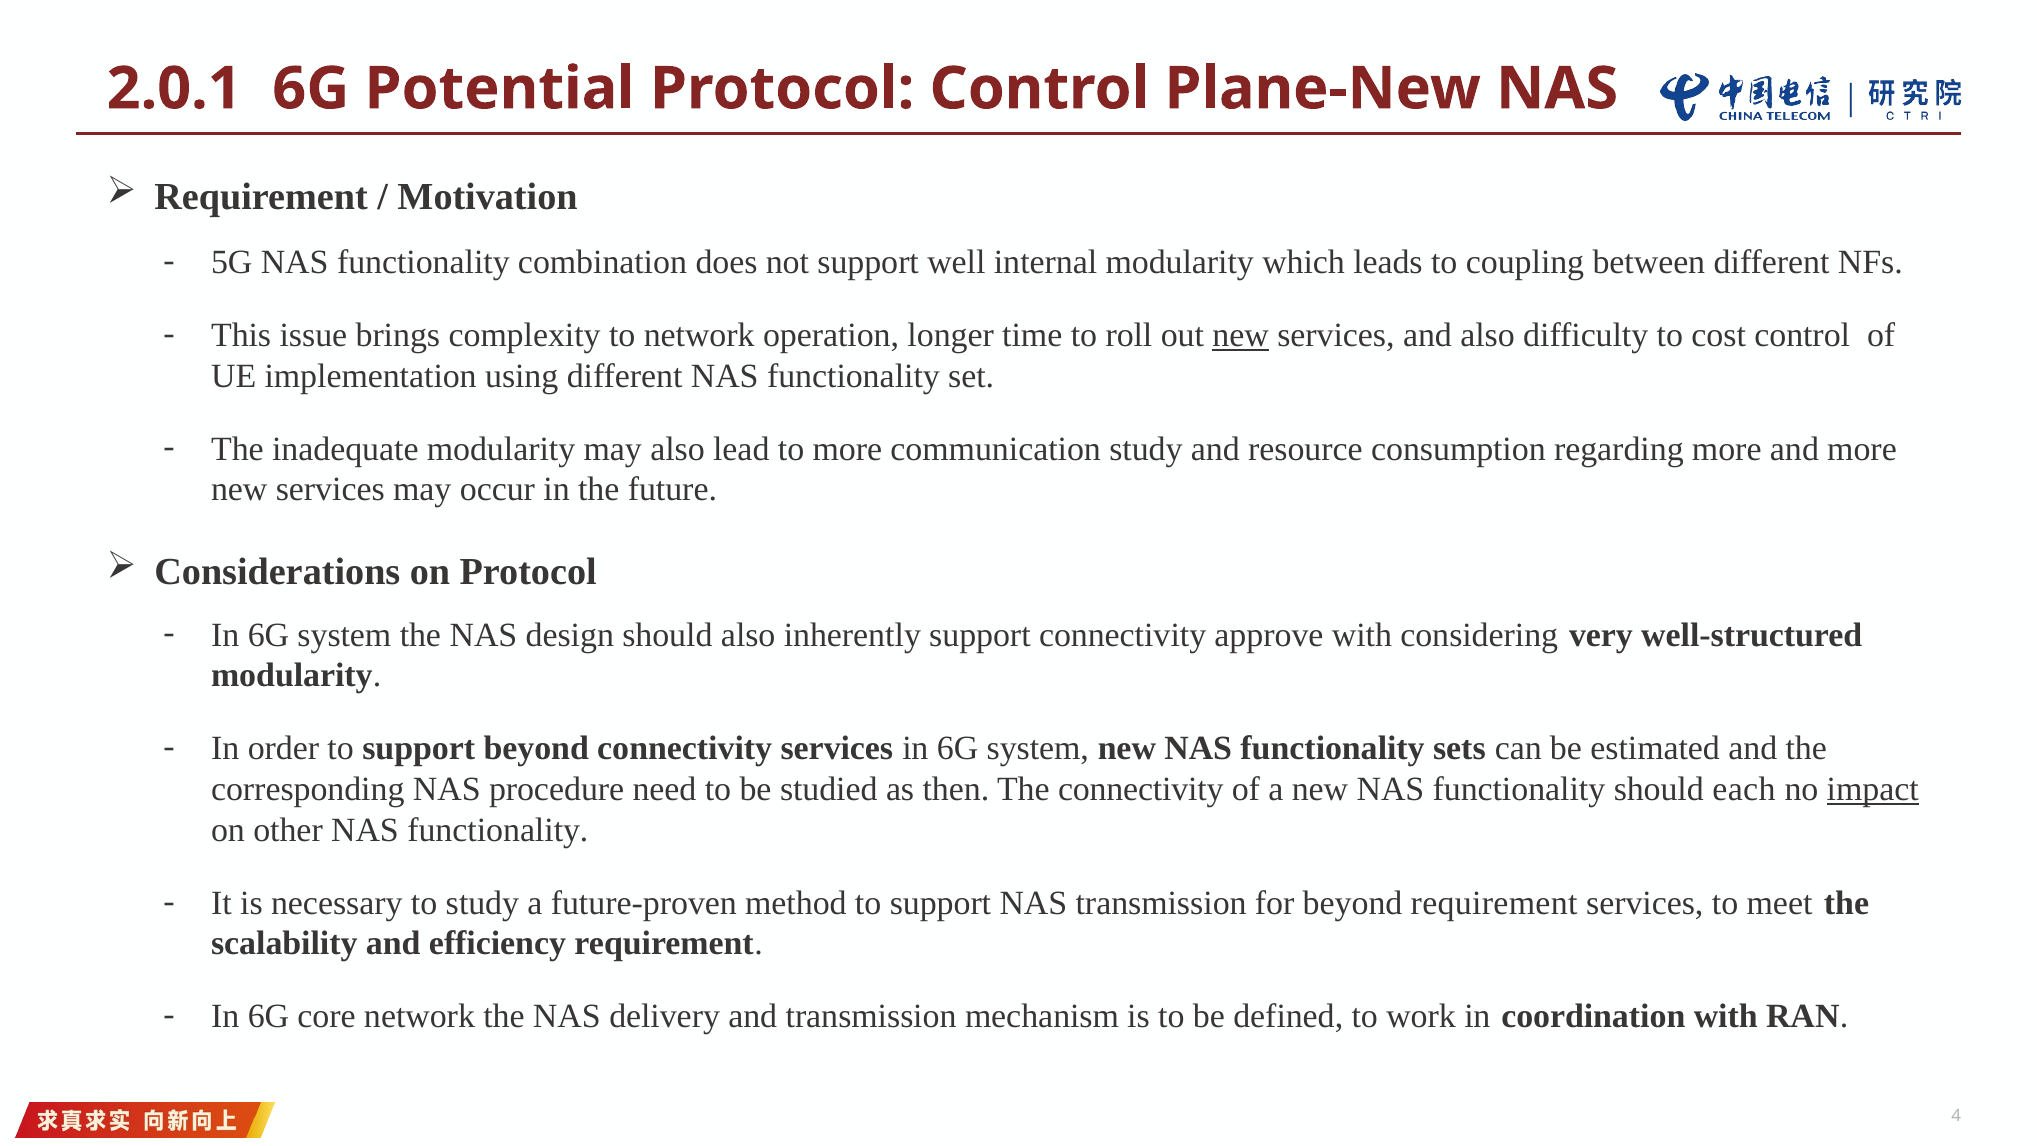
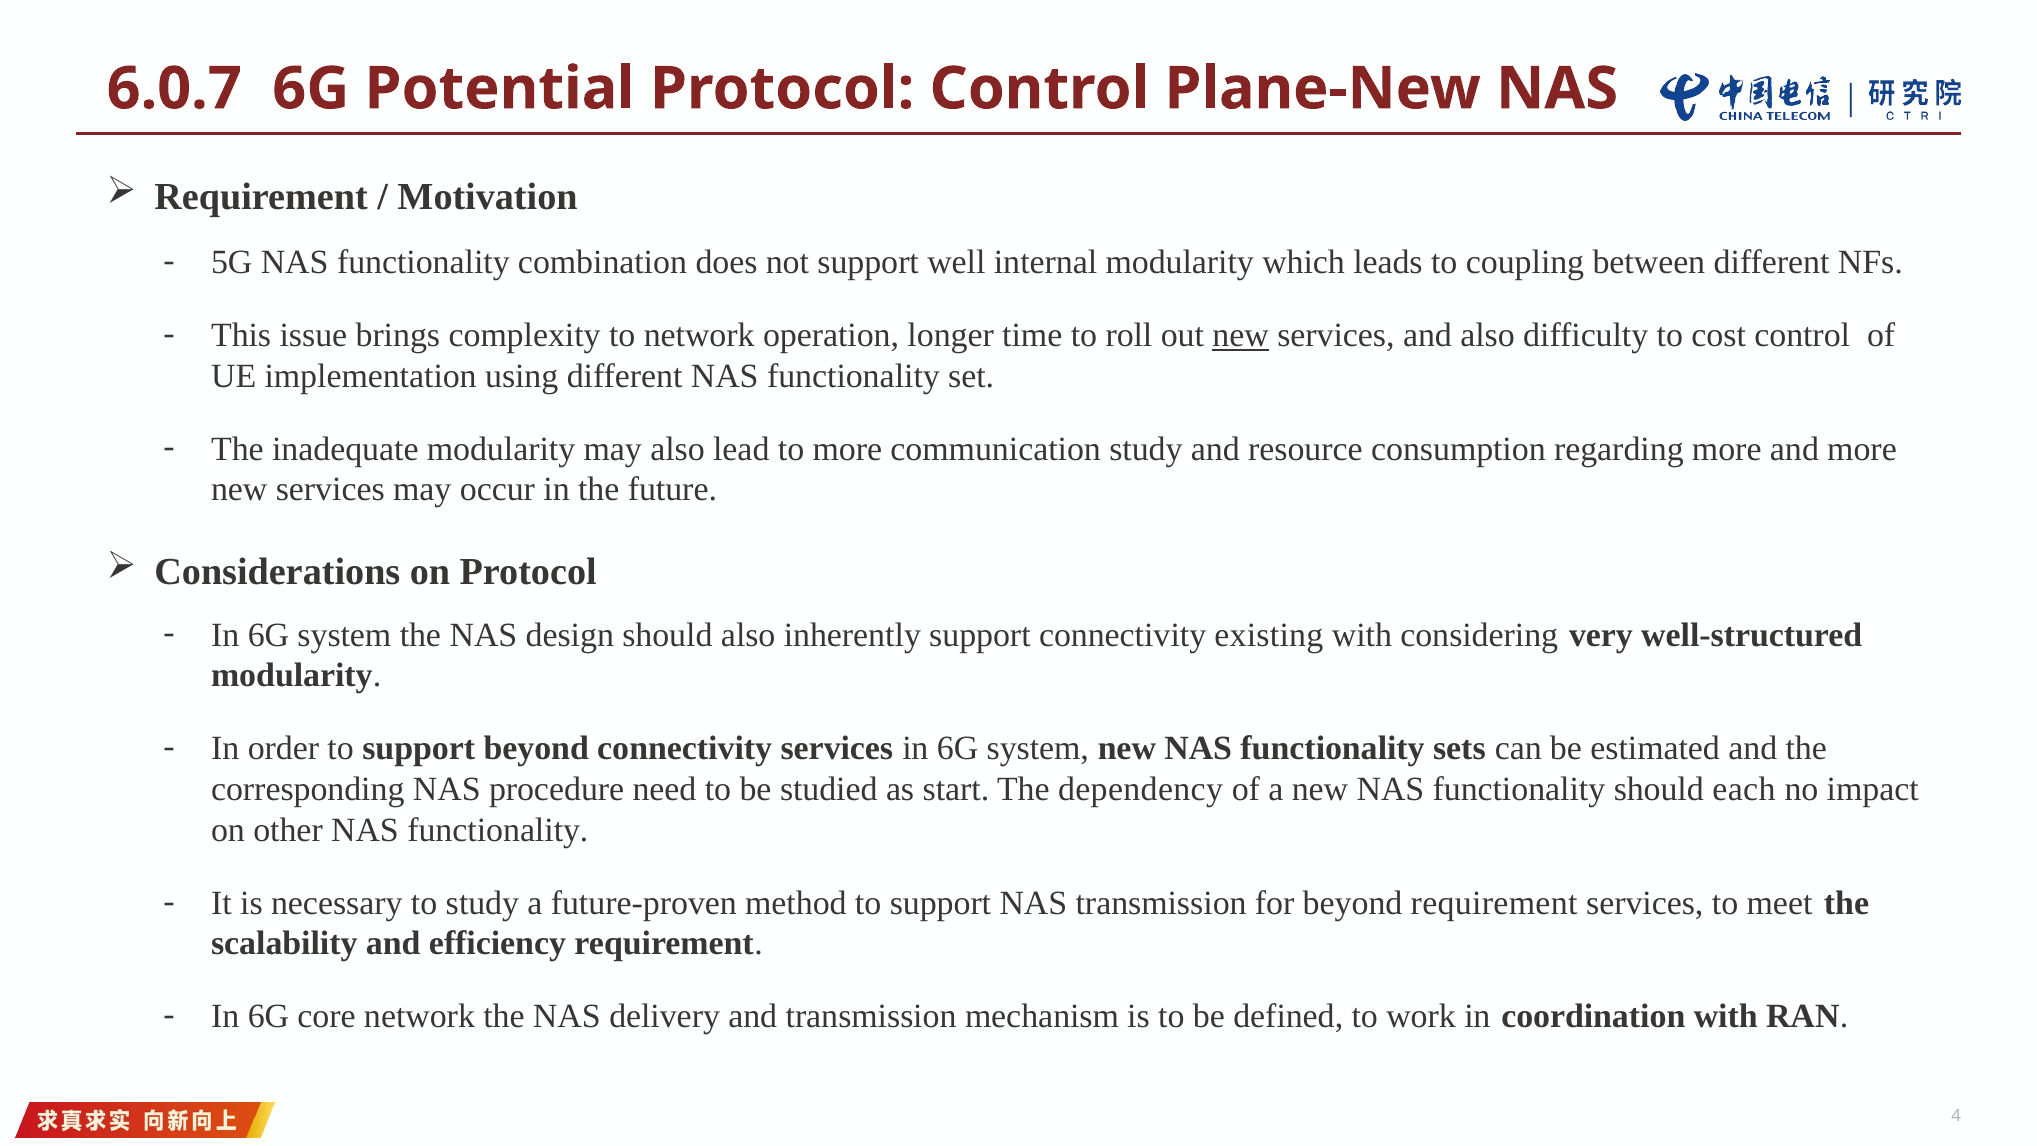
2.0.1: 2.0.1 -> 6.0.7 (174, 89)
approve: approve -> existing (1269, 635)
then: then -> start (956, 789)
The connectivity: connectivity -> dependency (1141, 789)
impact underline: present -> none (1873, 789)
